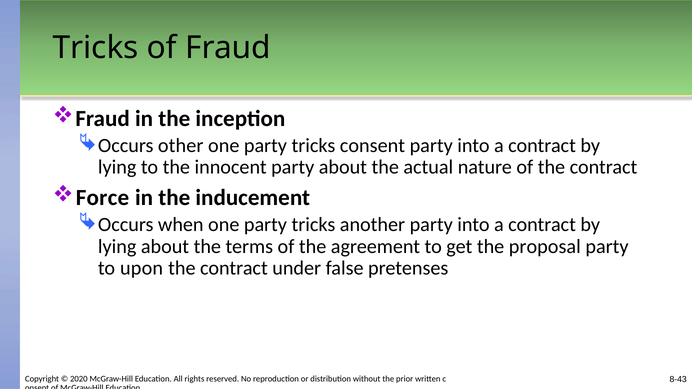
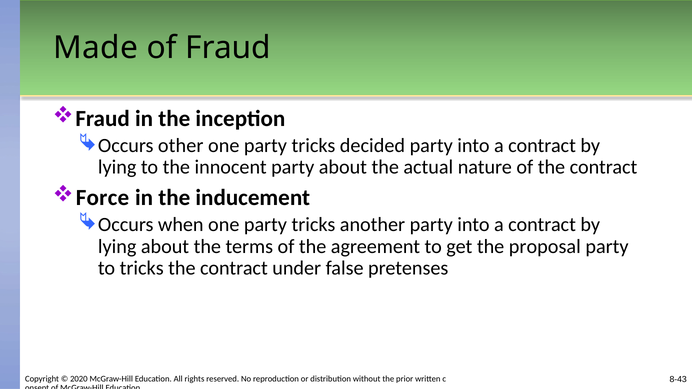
Tricks: Tricks -> Made (95, 48)
consent: consent -> decided (372, 145)
to upon: upon -> tricks (142, 268)
